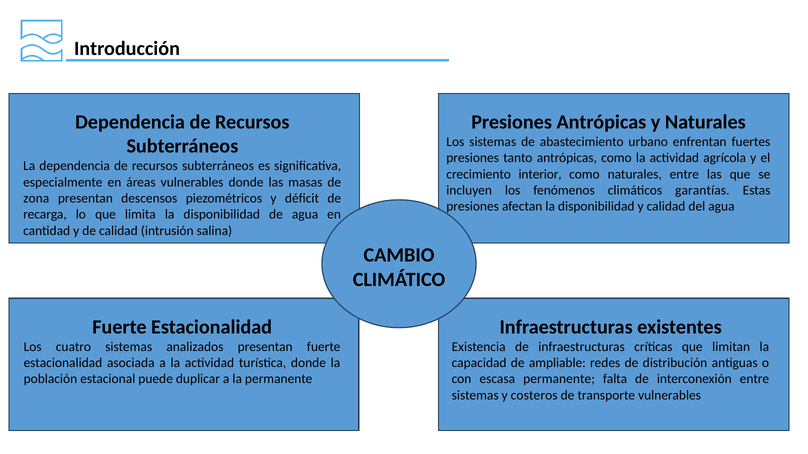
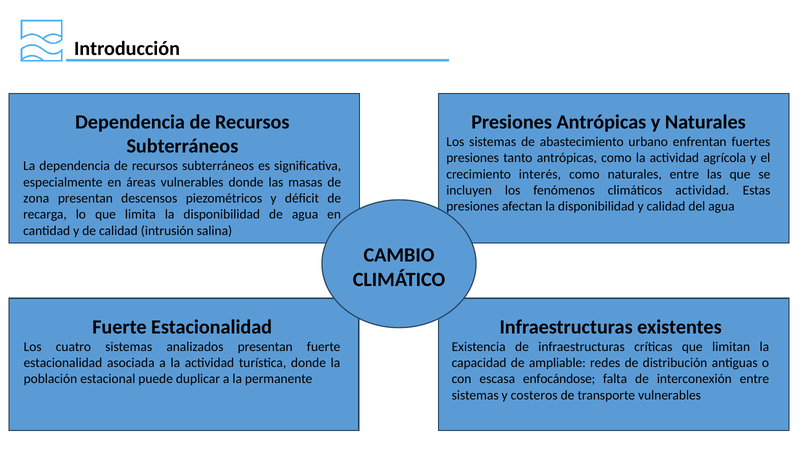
interior: interior -> interés (540, 174)
climáticos garantías: garantías -> actividad (702, 190)
escasa permanente: permanente -> enfocándose (559, 379)
